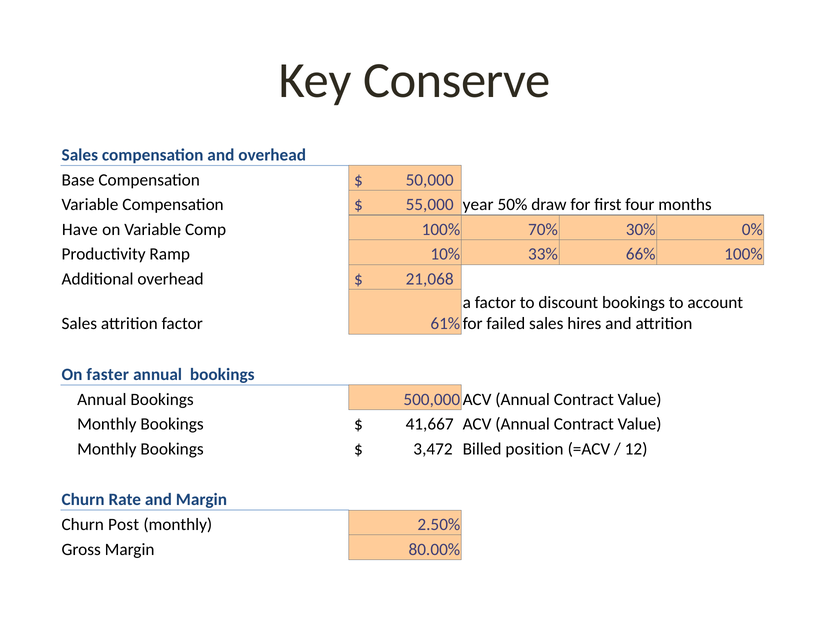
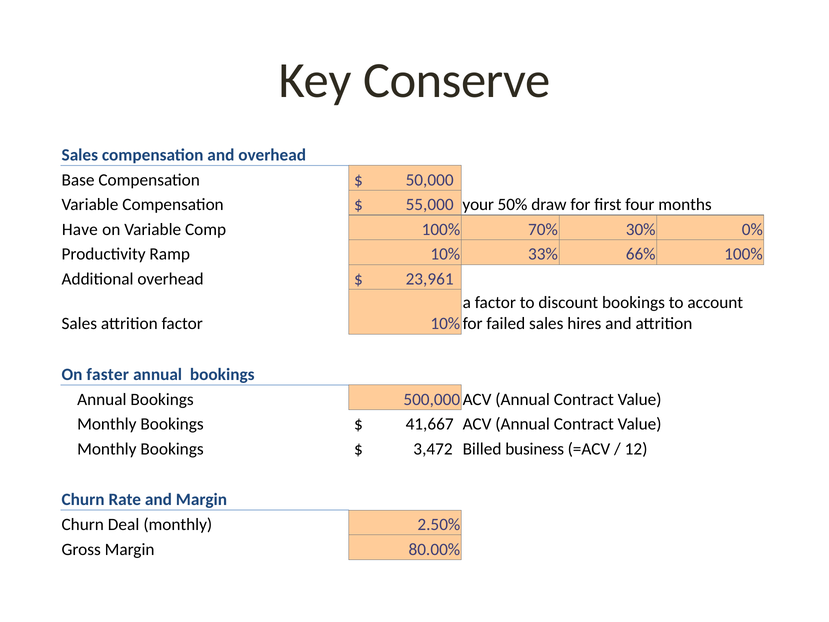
year: year -> your (478, 205)
21,068: 21,068 -> 23,961 (430, 279)
factor 61%: 61% -> 10% (445, 324)
position: position -> business (535, 449)
Post: Post -> Deal (124, 524)
